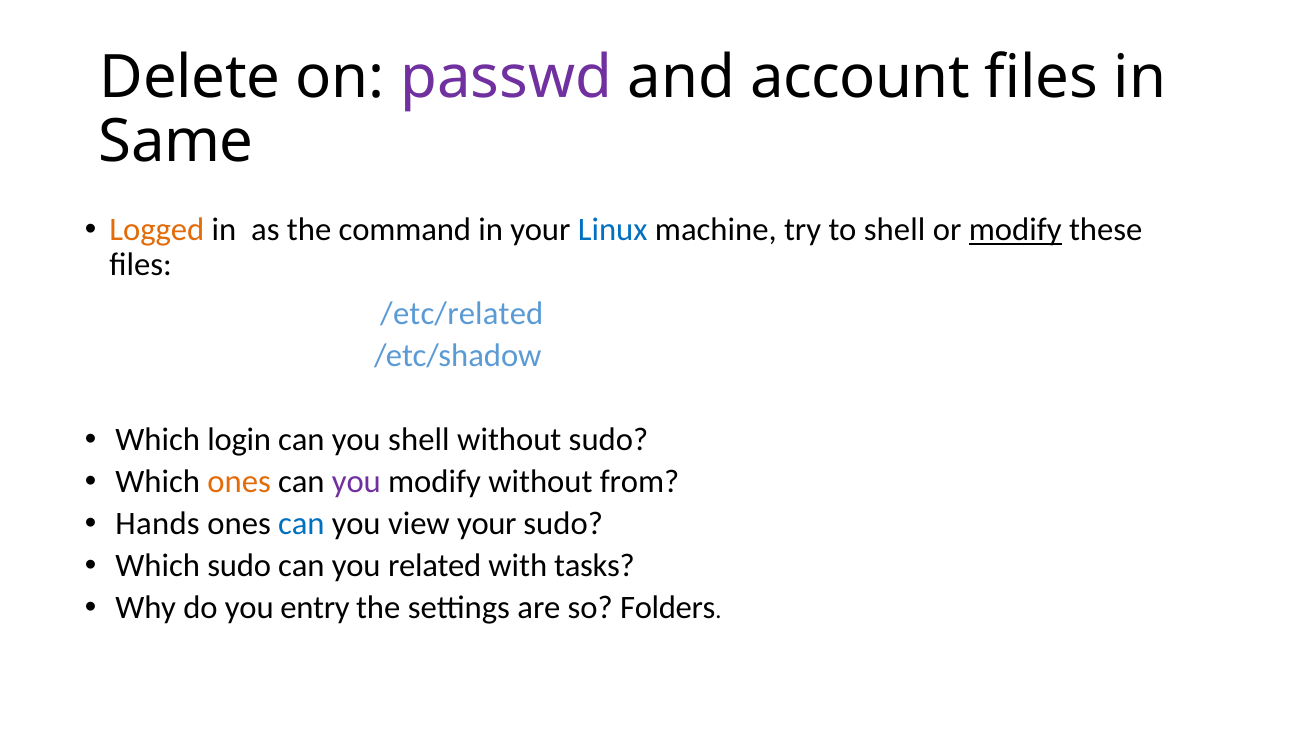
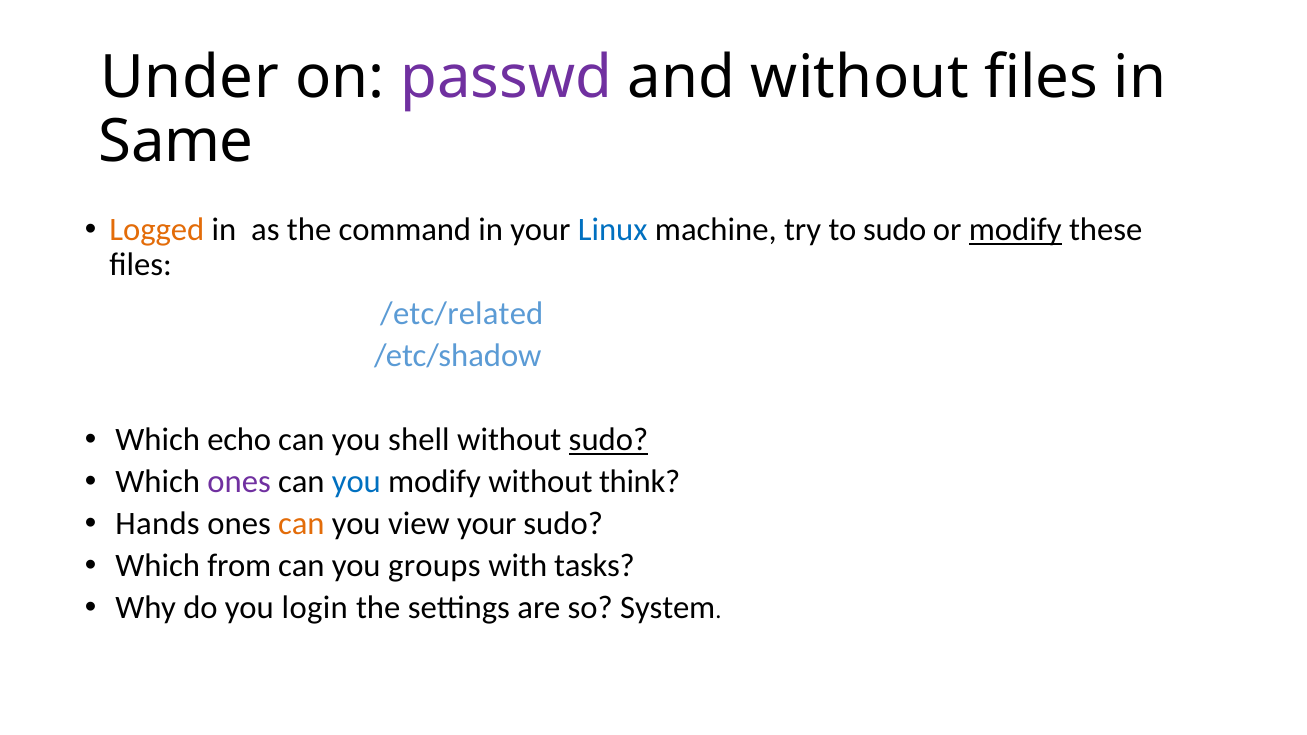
Delete: Delete -> Under (190, 77)
and account: account -> without (860, 77)
to shell: shell -> sudo (895, 230)
login: login -> echo (239, 440)
sudo underline: none -> present (608, 440)
ones colour: orange -> purple (239, 482)
you colour: purple -> blue (356, 482)
from: from -> think (640, 482)
can colour: blue -> orange (301, 524)
Which sudo: sudo -> from (239, 566)
related: related -> groups (434, 566)
entry: entry -> login (315, 608)
Folders: Folders -> System (668, 608)
